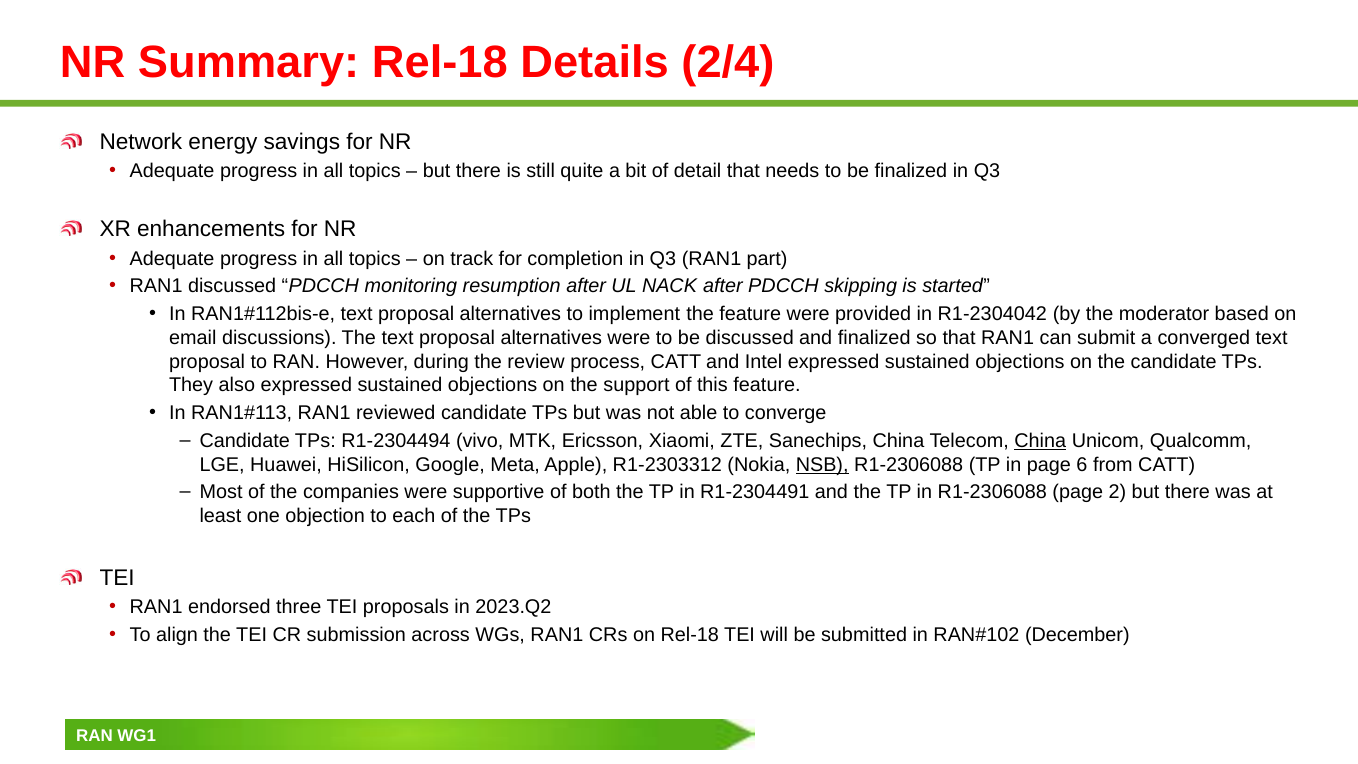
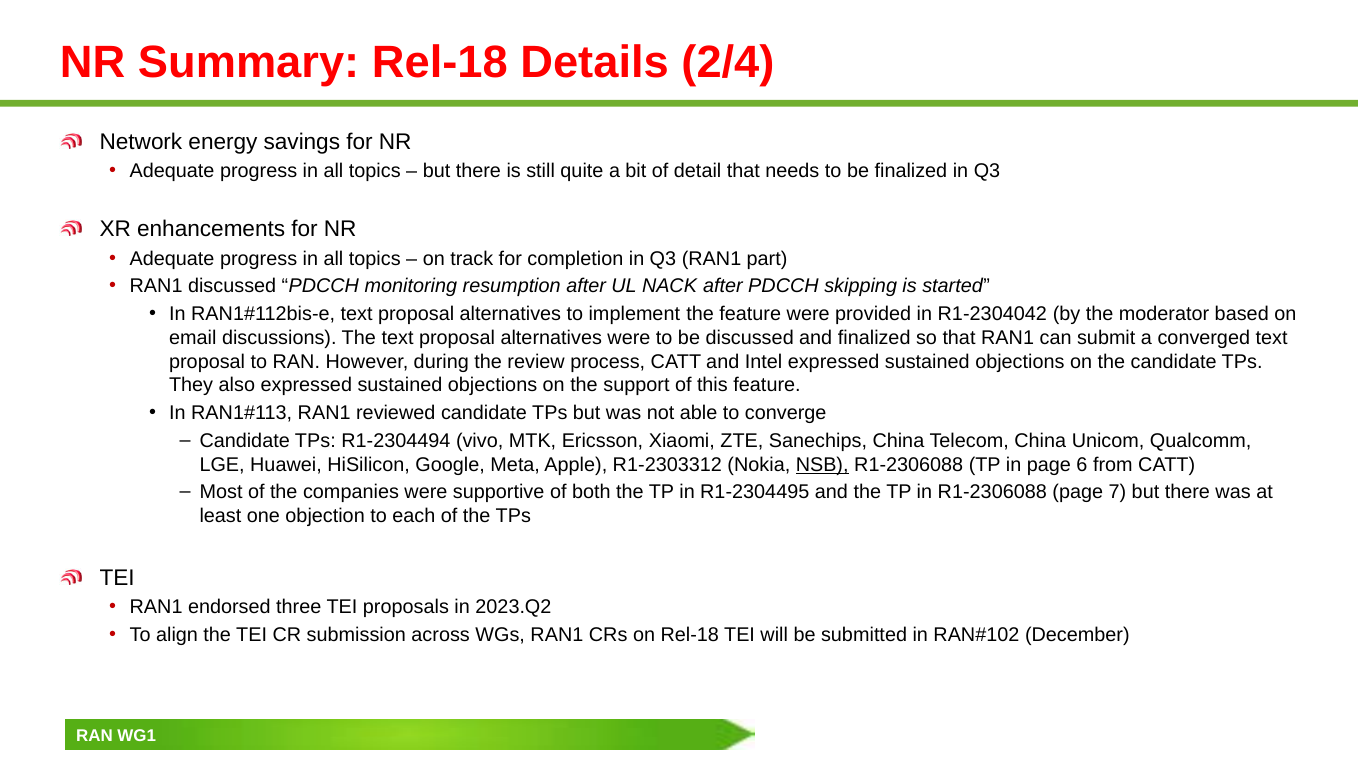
China underline: present -> none (1040, 441)
R1-2304491: R1-2304491 -> R1-2304495 (755, 492)
2: 2 -> 7 (1117, 492)
